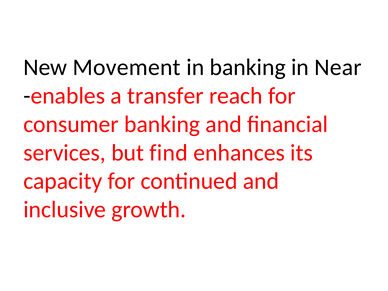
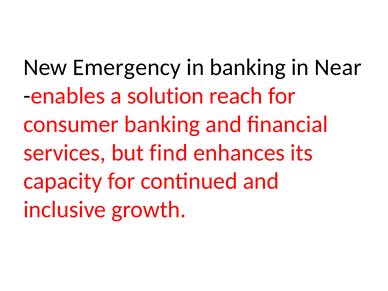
Movement: Movement -> Emergency (127, 67)
transfer: transfer -> solution (166, 96)
